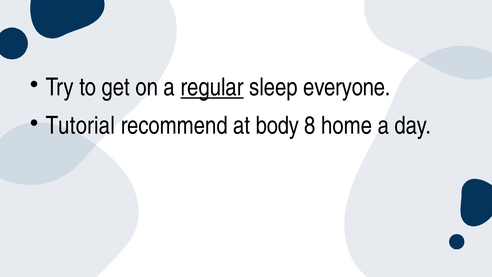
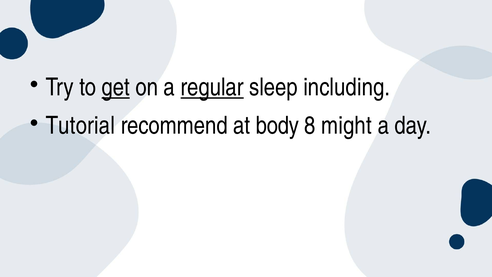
get underline: none -> present (116, 87)
everyone: everyone -> including (347, 87)
home: home -> might (347, 126)
